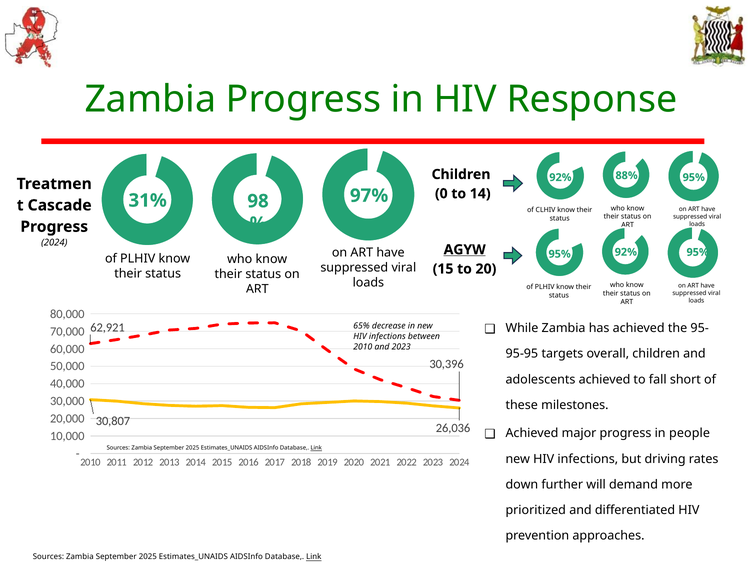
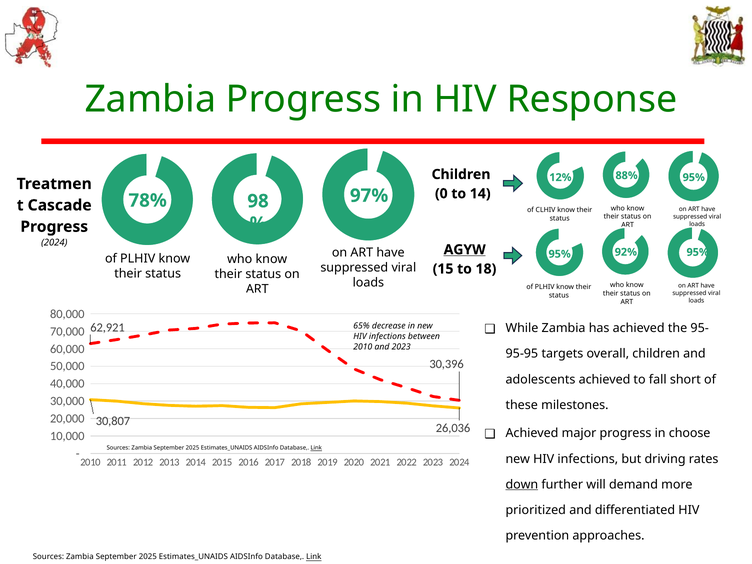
92%: 92% -> 12% (560, 177)
31%: 31% -> 78% (148, 201)
20: 20 -> 18 (486, 269)
people: people -> choose (690, 433)
down underline: none -> present (522, 484)
